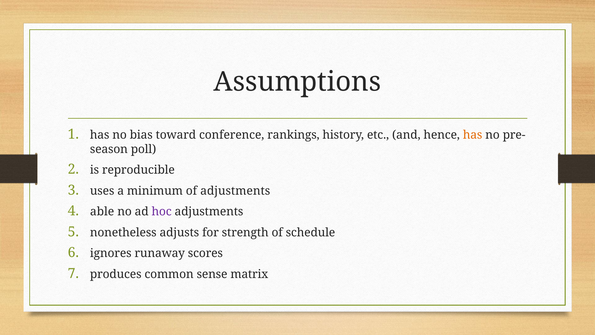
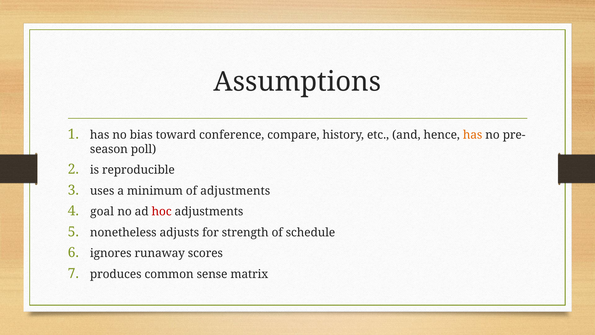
rankings: rankings -> compare (293, 135)
able: able -> goal (102, 211)
hoc colour: purple -> red (162, 211)
